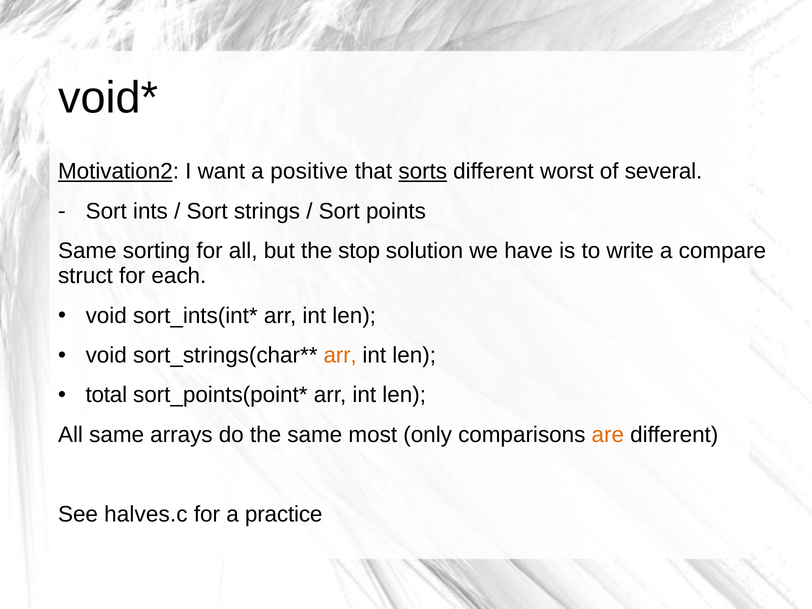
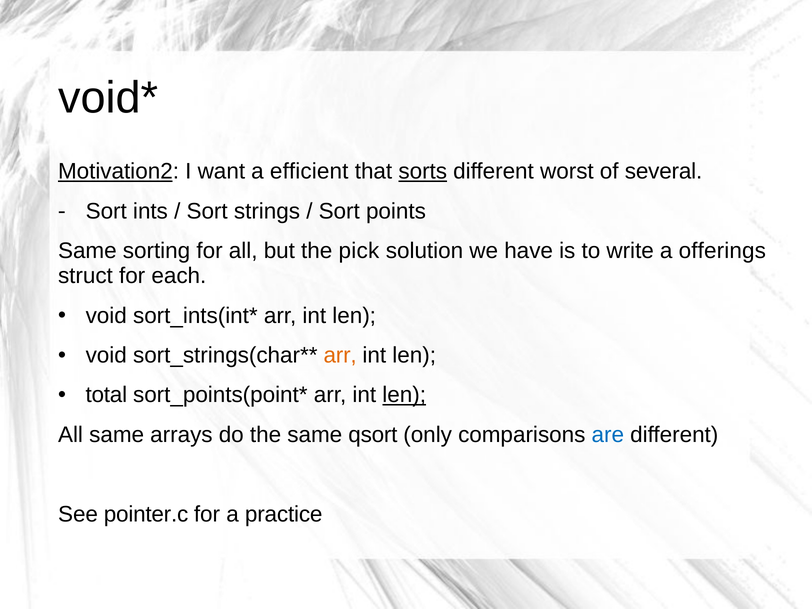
positive: positive -> efficient (309, 171)
stop: stop -> pick (359, 251)
compare: compare -> offerings (722, 251)
len underline: none -> present (404, 395)
most: most -> qsort (373, 435)
are colour: orange -> blue (608, 435)
halves.c: halves.c -> pointer.c (146, 514)
